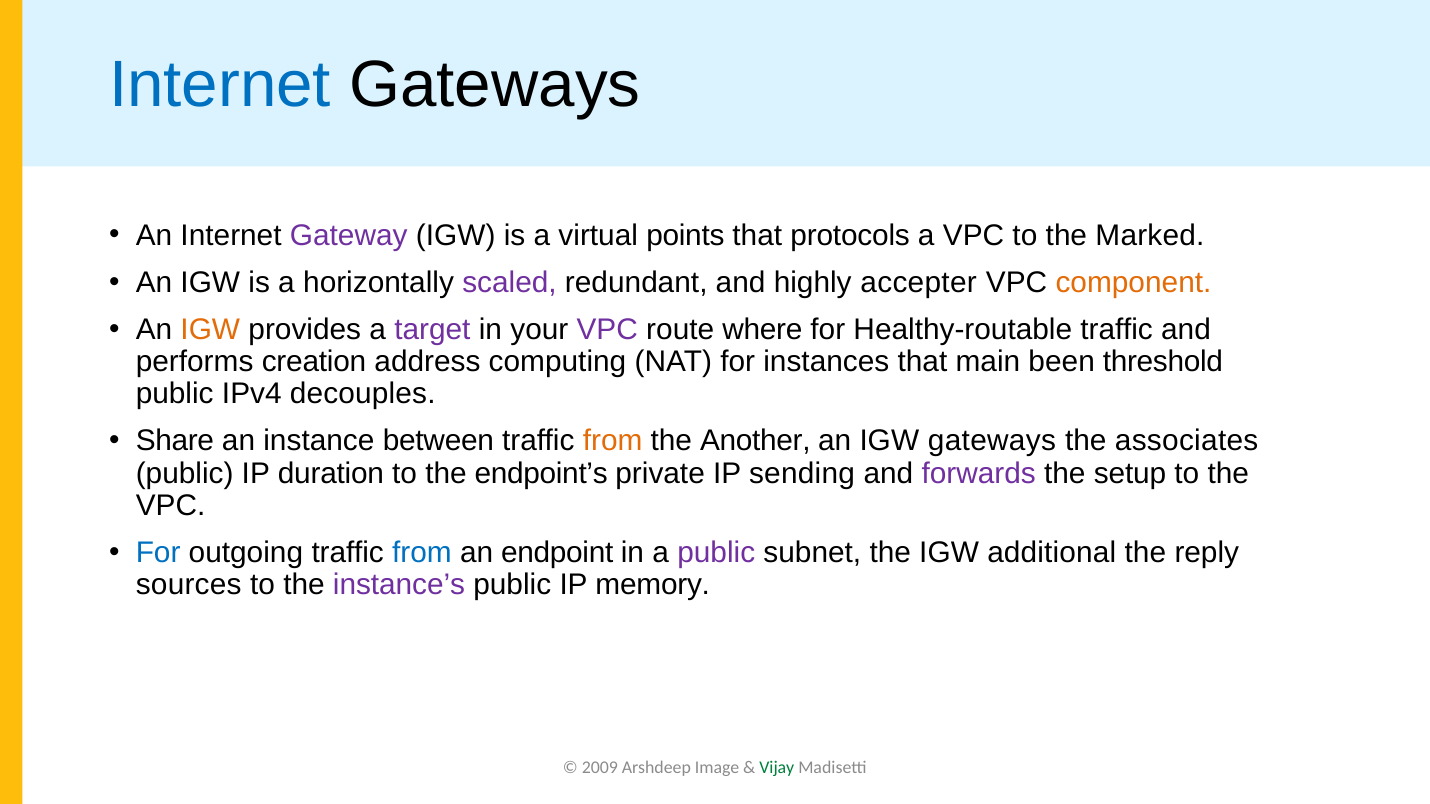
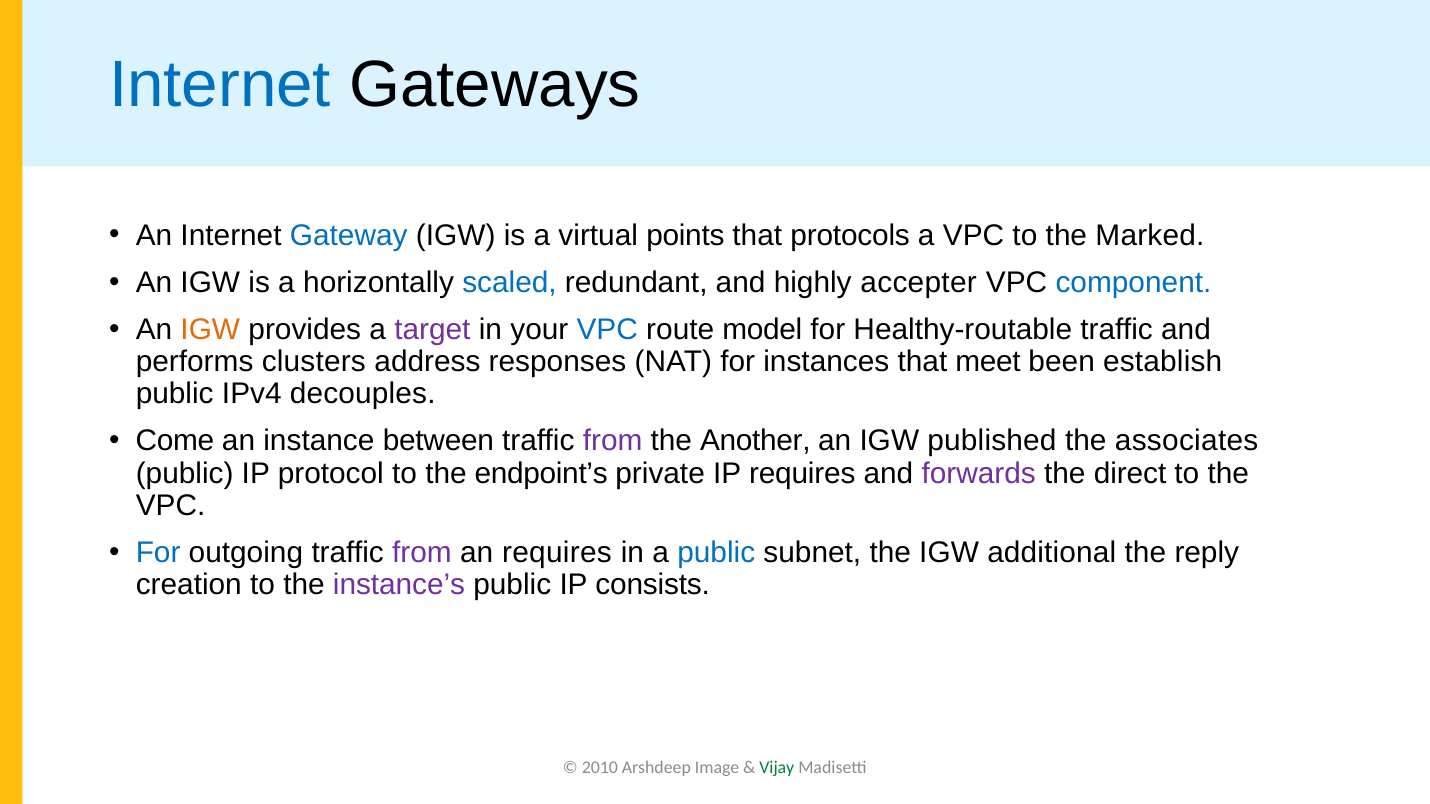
Gateway colour: purple -> blue (349, 235)
scaled colour: purple -> blue (509, 283)
component colour: orange -> blue (1133, 283)
VPC colour: purple -> blue (607, 330)
where: where -> model (762, 330)
creation: creation -> clusters (314, 362)
computing: computing -> responses (558, 362)
main: main -> meet (988, 362)
threshold: threshold -> establish (1163, 362)
Share: Share -> Come (175, 441)
from colour: orange -> purple (613, 441)
IGW gateways: gateways -> published (992, 441)
duration: duration -> protocol (331, 473)
IP sending: sending -> requires (802, 473)
setup: setup -> direct (1130, 473)
from colour: blue -> purple (422, 553)
an endpoint: endpoint -> requires (557, 553)
public colour: purple -> blue (716, 553)
sources: sources -> creation (189, 585)
memory: memory -> consists (653, 585)
2009: 2009 -> 2010 (600, 768)
